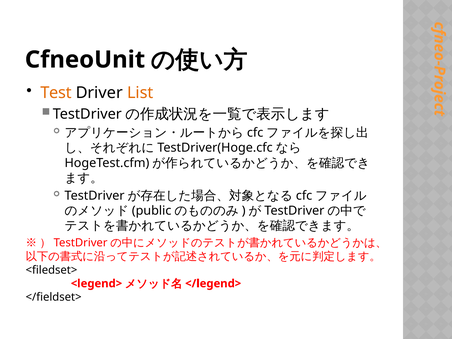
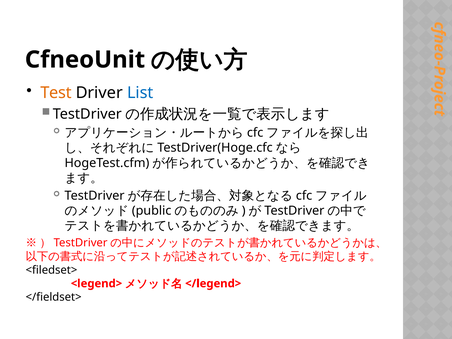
List colour: orange -> blue (140, 93)
